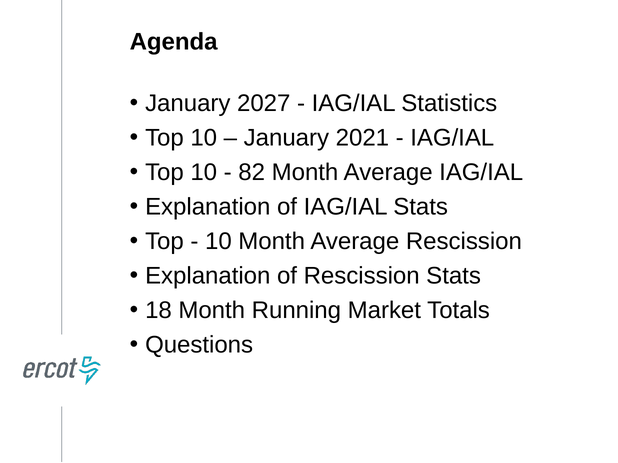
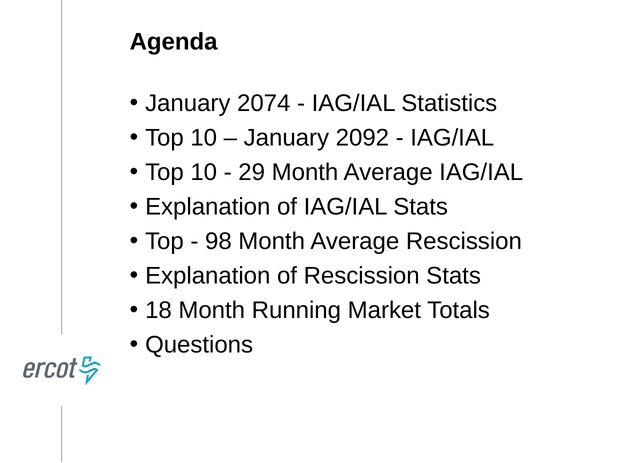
2027: 2027 -> 2074 (264, 103)
2021: 2021 -> 2092 (362, 138)
82: 82 -> 29 (252, 172)
10: 10 -> 98 (218, 242)
